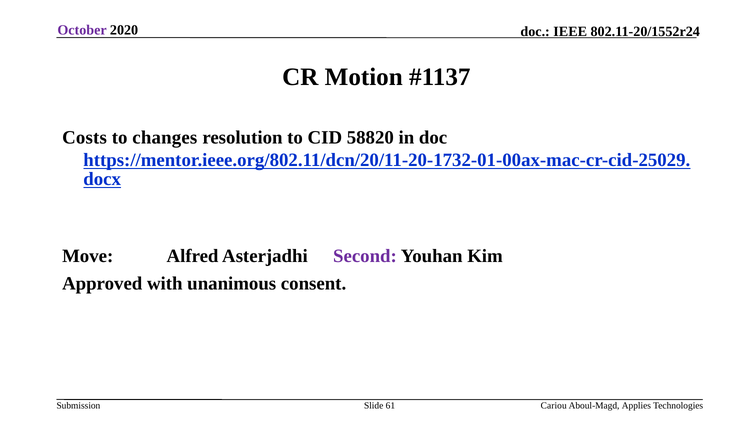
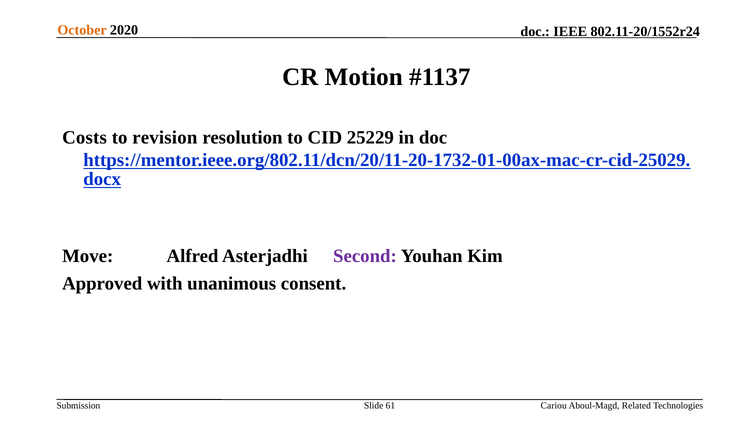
October colour: purple -> orange (82, 30)
changes: changes -> revision (165, 138)
58820: 58820 -> 25229 (370, 138)
Applies: Applies -> Related (636, 406)
